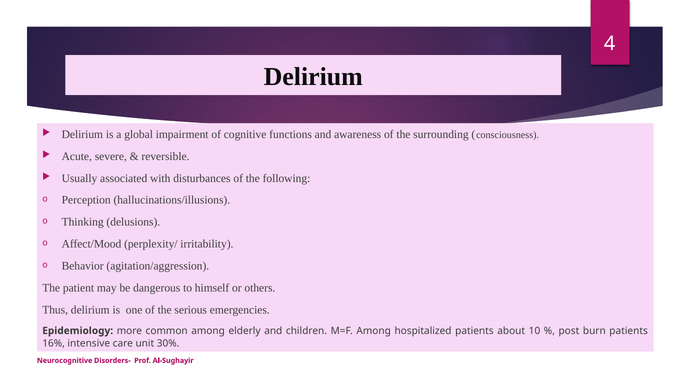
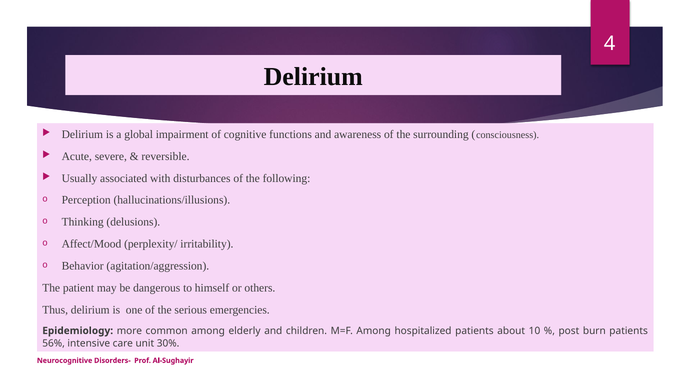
16%: 16% -> 56% (54, 344)
